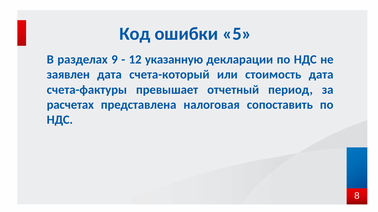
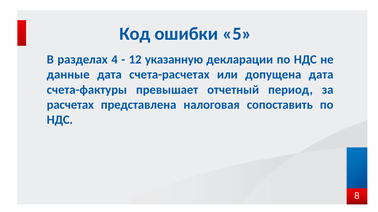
9: 9 -> 4 (115, 60)
заявлен: заявлен -> данные (68, 75)
счета-который: счета-который -> счета-расчетах (169, 75)
стоимость: стоимость -> допущена (273, 75)
